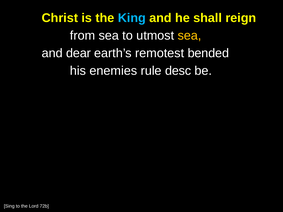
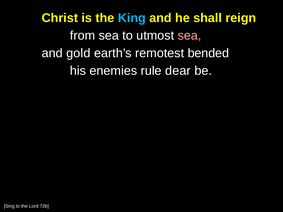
sea colour: yellow -> pink (190, 36)
dear: dear -> gold (78, 53)
desc: desc -> dear (178, 71)
